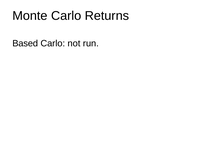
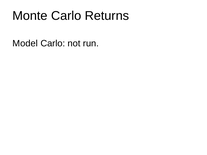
Based: Based -> Model (25, 43)
